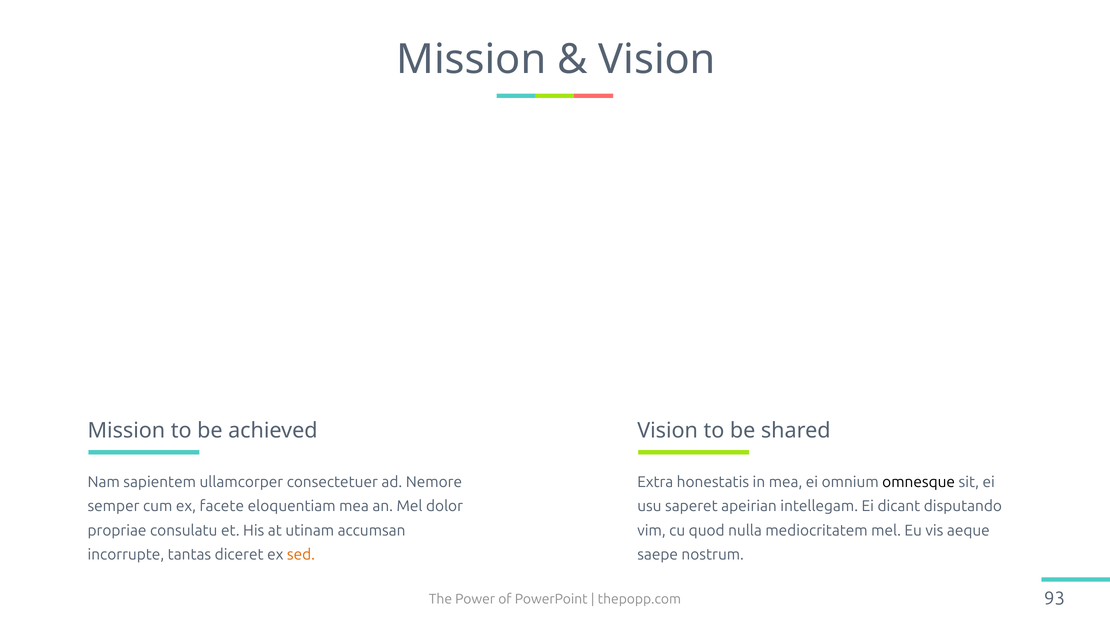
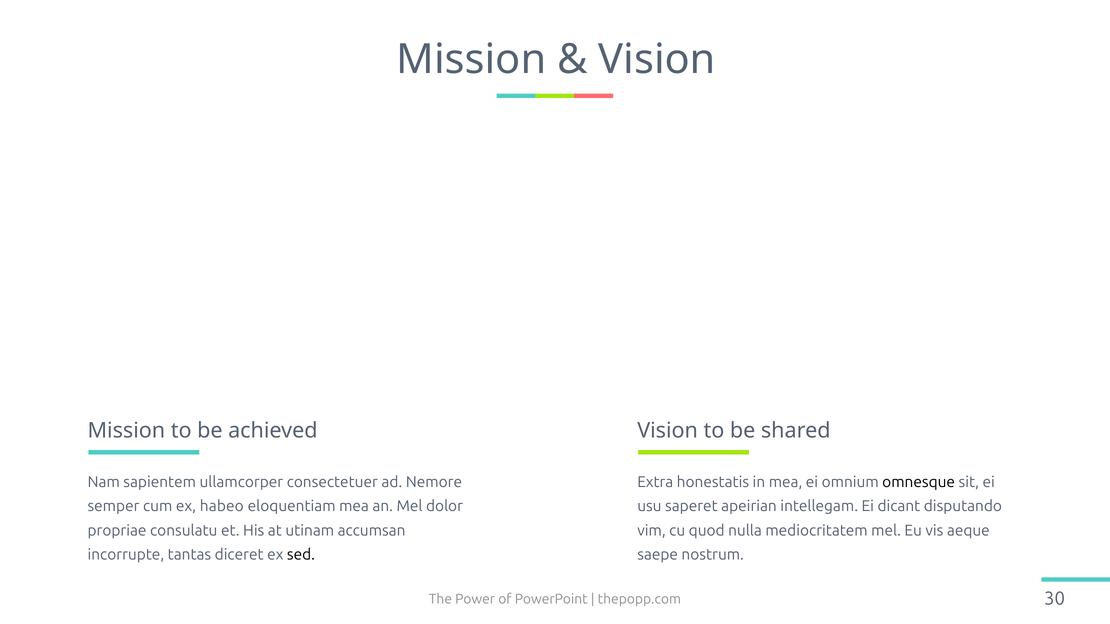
facete: facete -> habeo (222, 507)
sed colour: orange -> black (301, 555)
93: 93 -> 30 (1055, 599)
